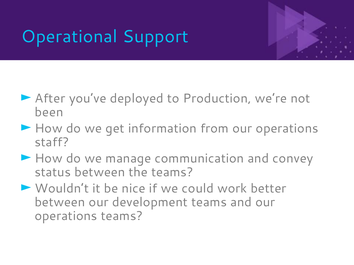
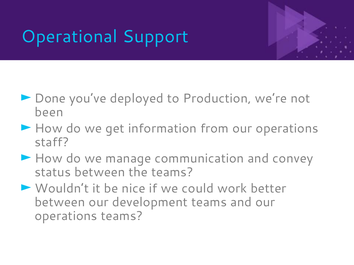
After: After -> Done (50, 98)
